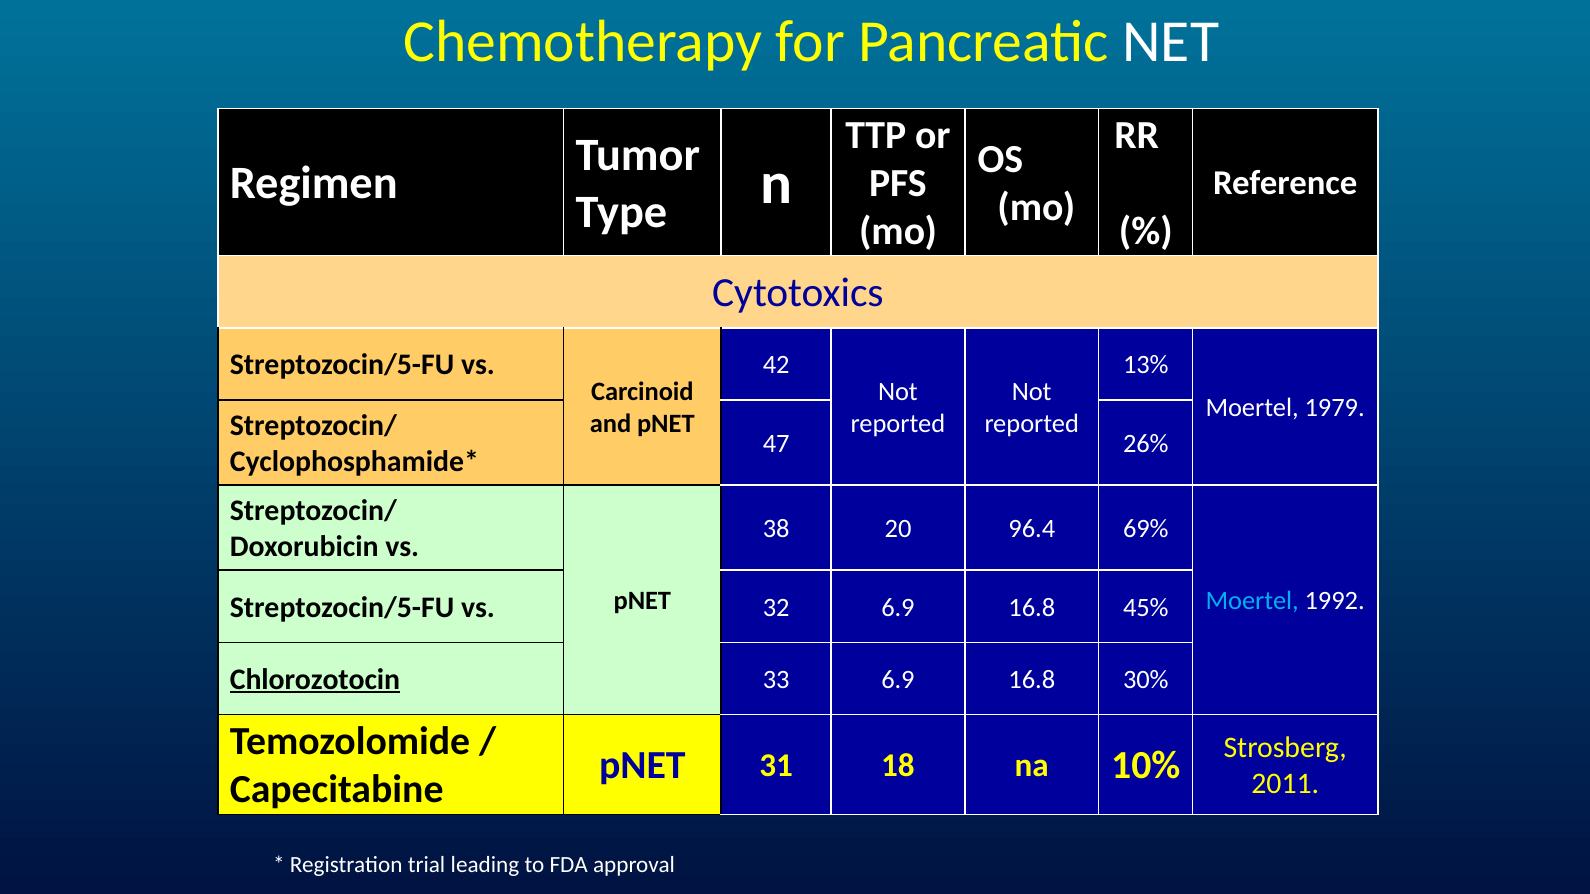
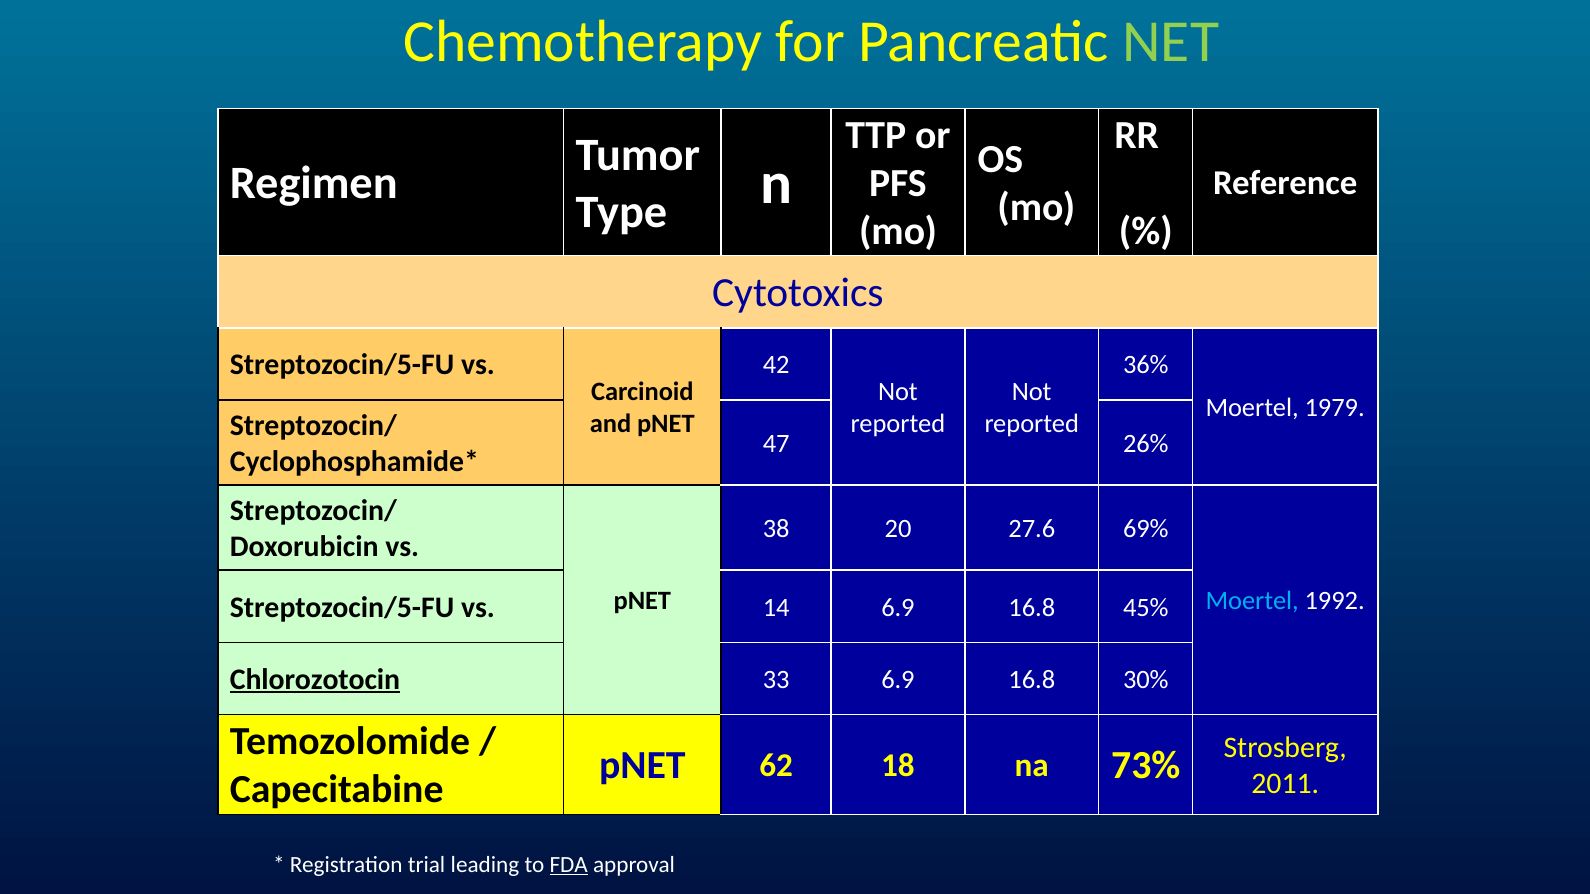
NET colour: white -> light green (1171, 41)
13%: 13% -> 36% (1146, 365)
96.4: 96.4 -> 27.6 (1032, 529)
32: 32 -> 14 (776, 608)
31: 31 -> 62 (776, 766)
10%: 10% -> 73% (1146, 766)
FDA underline: none -> present (569, 865)
